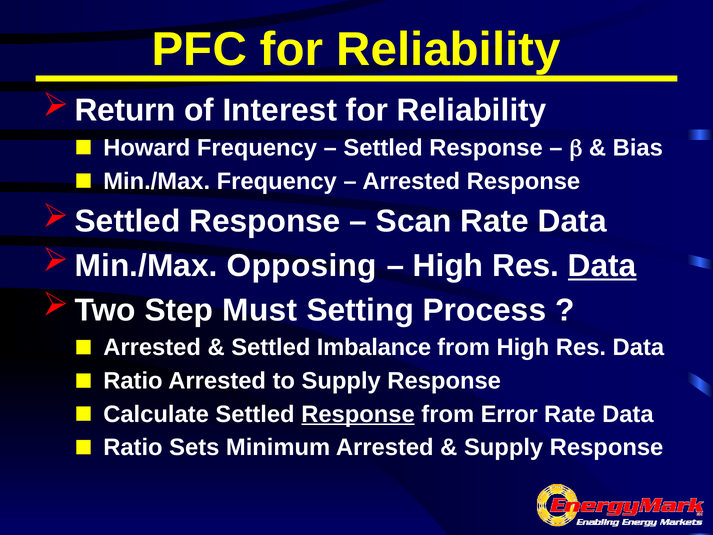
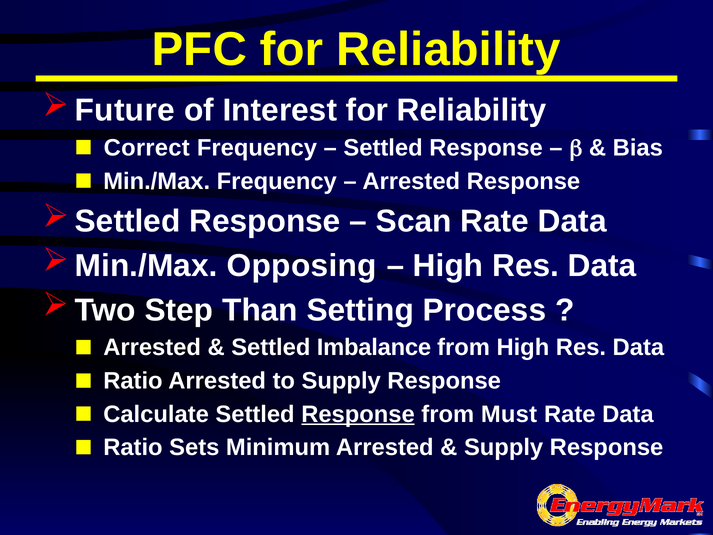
Return: Return -> Future (125, 110)
Howard: Howard -> Correct (147, 148)
Data underline: present -> none (602, 266)
Must: Must -> Than (260, 310)
Error: Error -> Must (509, 414)
